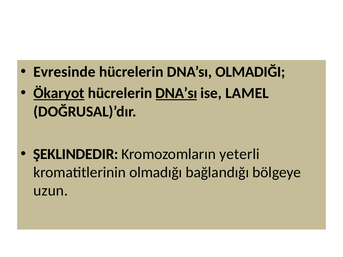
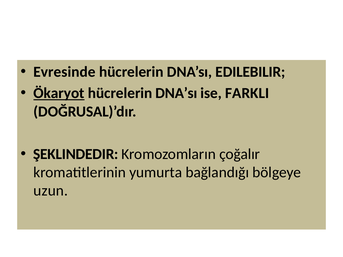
OLMADIĞI: OLMADIĞI -> EDILEBILIR (250, 72)
DNA’sı underline: present -> none (176, 93)
LAMEL: LAMEL -> FARKLI (247, 93)
yeterli: yeterli -> çoğalır (240, 154)
olmadığı: olmadığı -> yumurta (156, 173)
